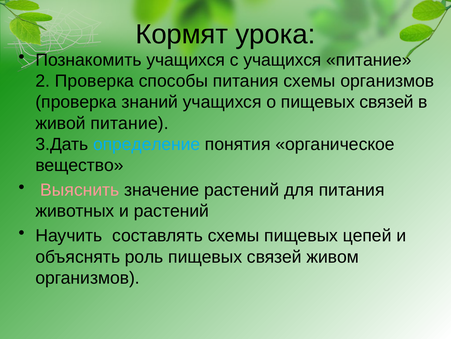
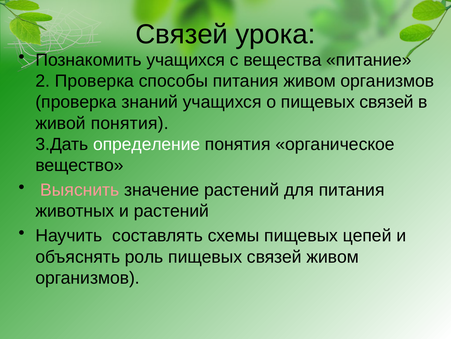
Кормят: Кормят -> Связей (182, 34)
с учащихся: учащихся -> вещества (282, 60)
питания схемы: схемы -> живом (310, 81)
живой питание: питание -> понятия (130, 123)
определение colour: light blue -> white (147, 144)
